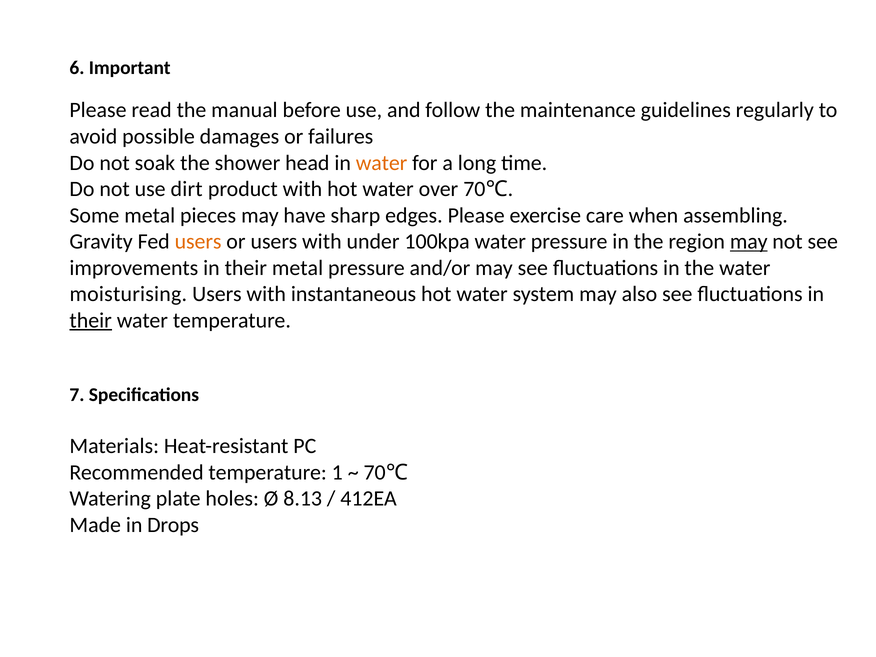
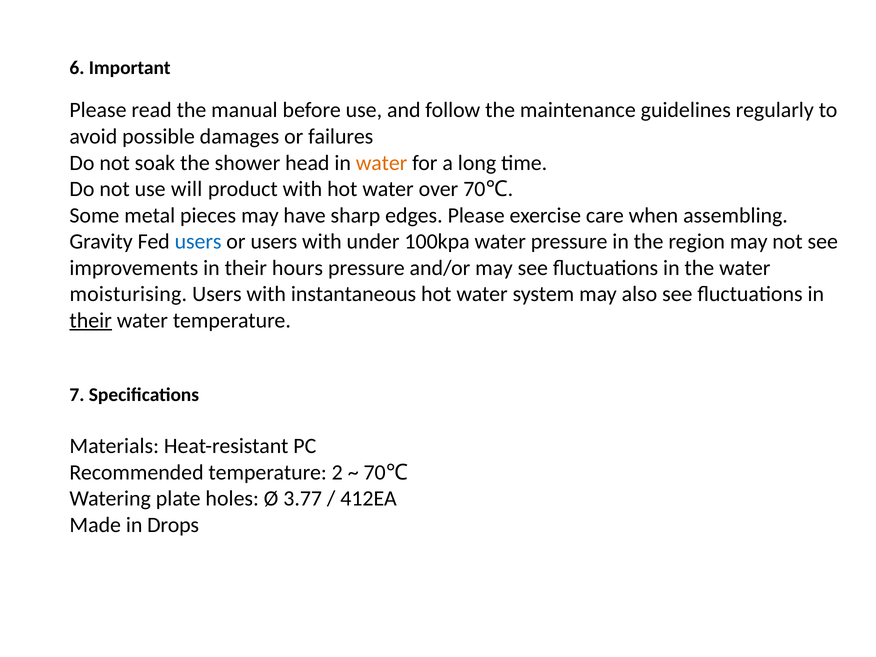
dirt: dirt -> will (187, 189)
users colour: orange -> blue (198, 242)
may underline: present -> none (749, 242)
their metal: metal -> hours (297, 268)
1: 1 -> 2 (337, 472)
8.13: 8.13 -> 3.77 (303, 499)
